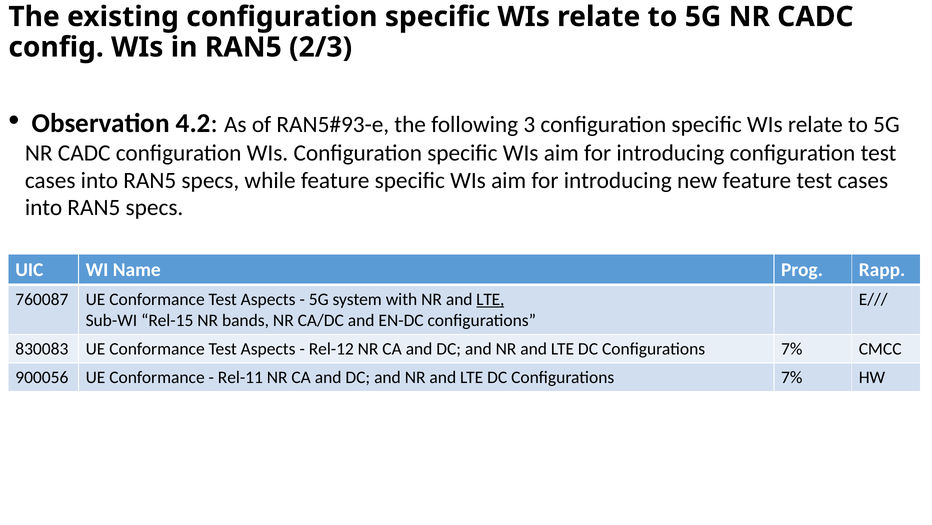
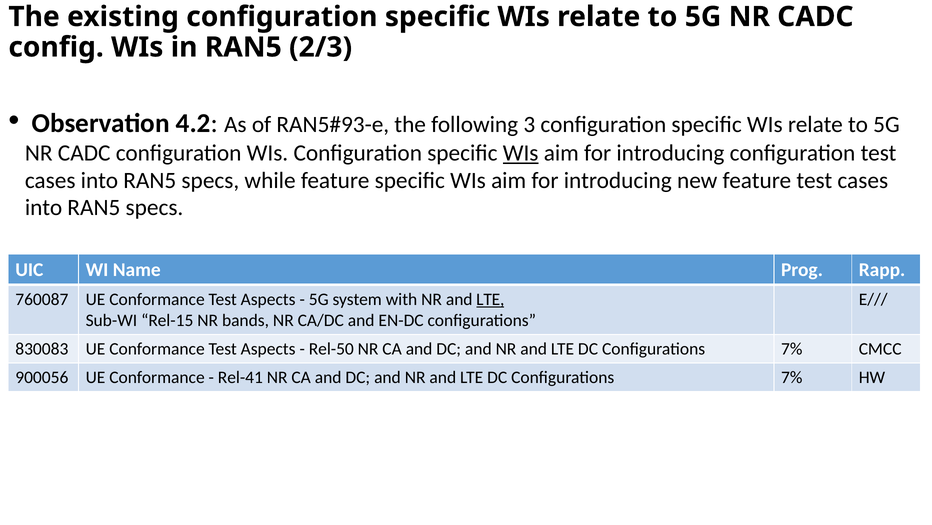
WIs underline: none -> present (521, 153)
Rel-12: Rel-12 -> Rel-50 (331, 349)
Rel-11: Rel-11 -> Rel-41 (240, 377)
